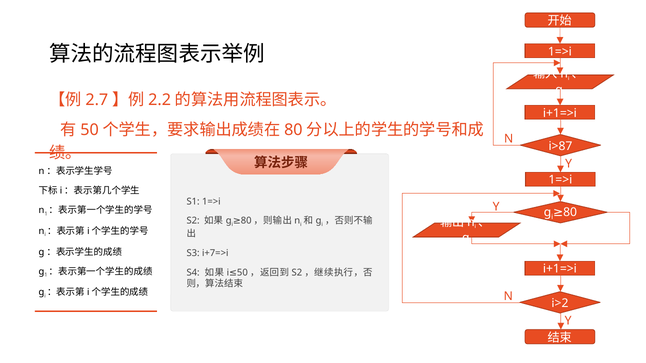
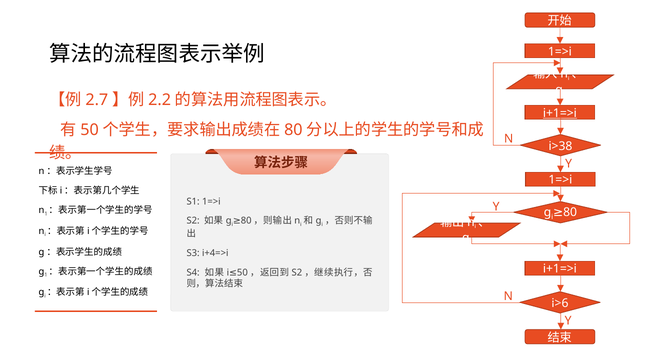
i+1=>i underline: none -> present (560, 113)
i>87: i>87 -> i>38 (560, 146)
i+7=>i: i+7=>i -> i+4=>i (215, 253)
i>2: i>2 -> i>6 (560, 304)
